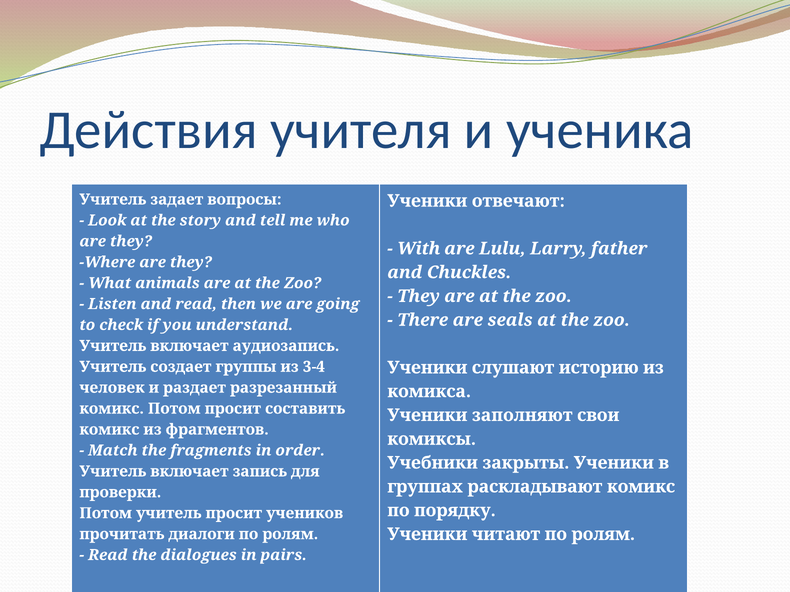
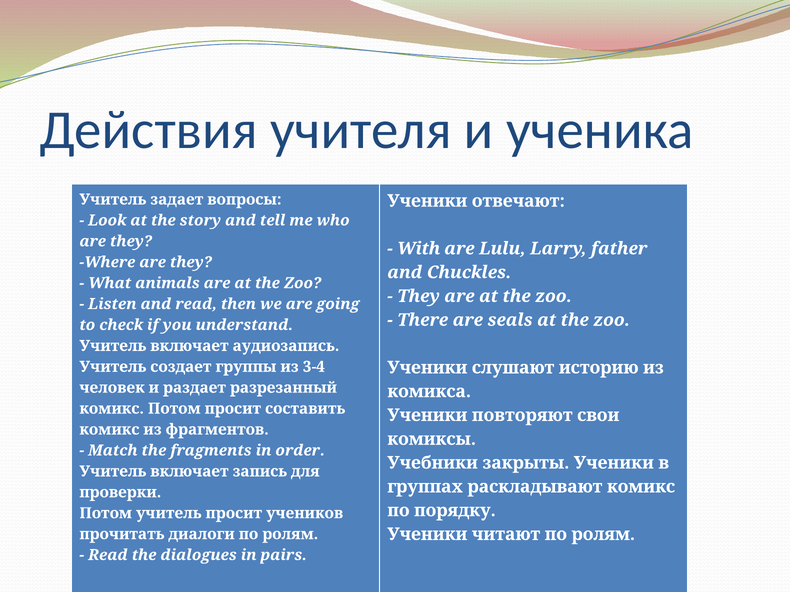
заполняют: заполняют -> повторяют (522, 416)
